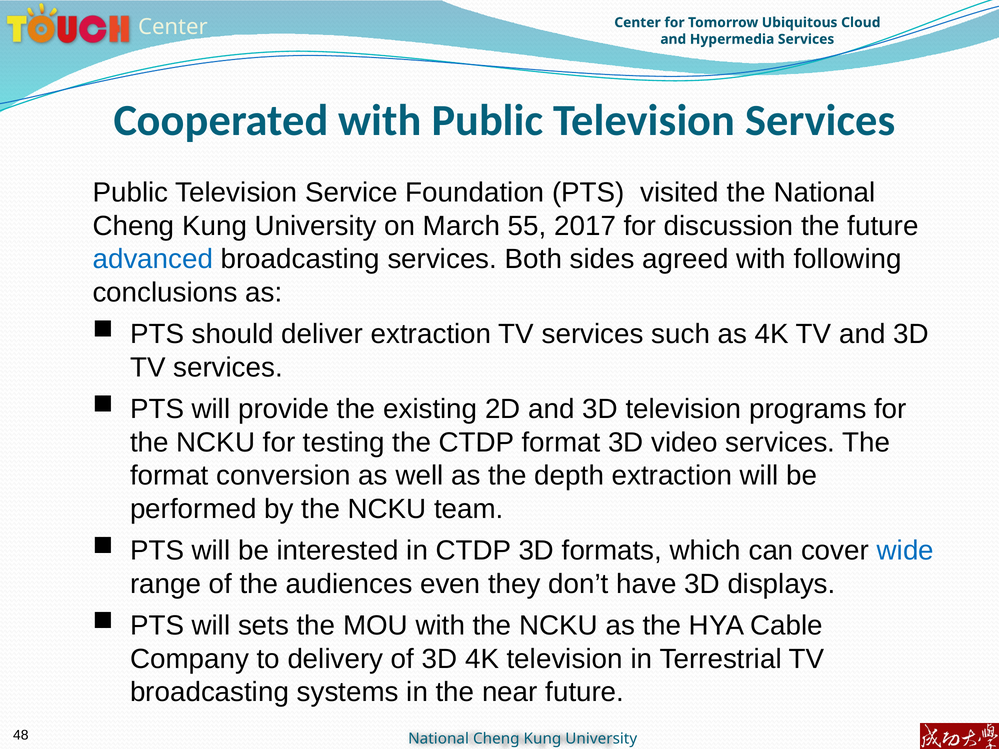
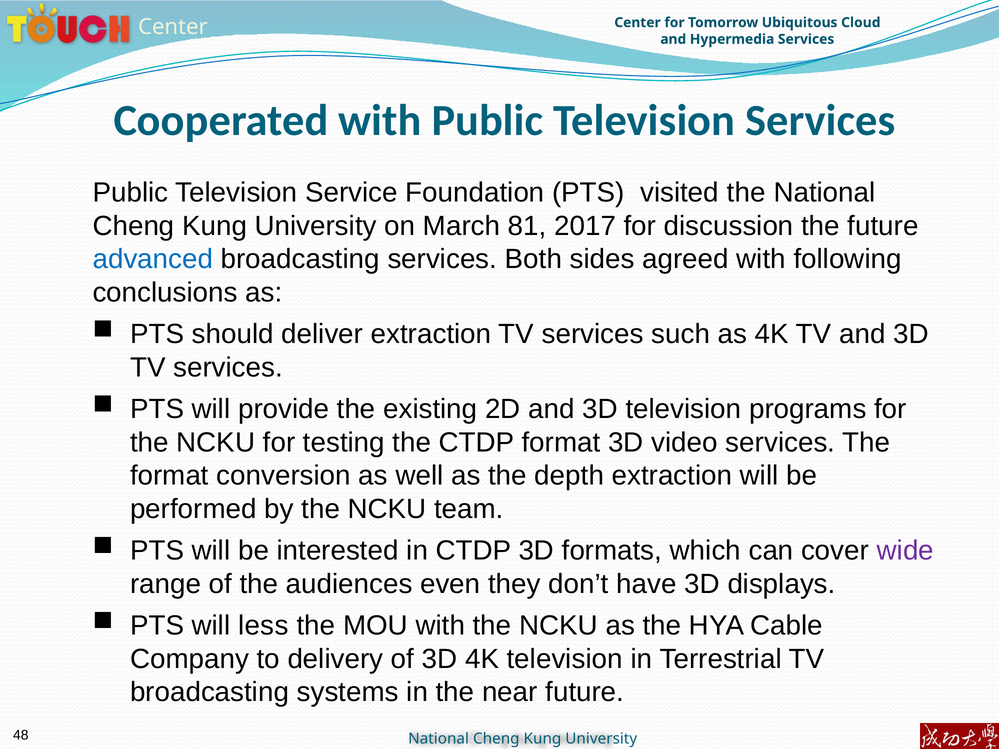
55: 55 -> 81 (527, 226)
wide colour: blue -> purple (905, 551)
sets: sets -> less (263, 626)
